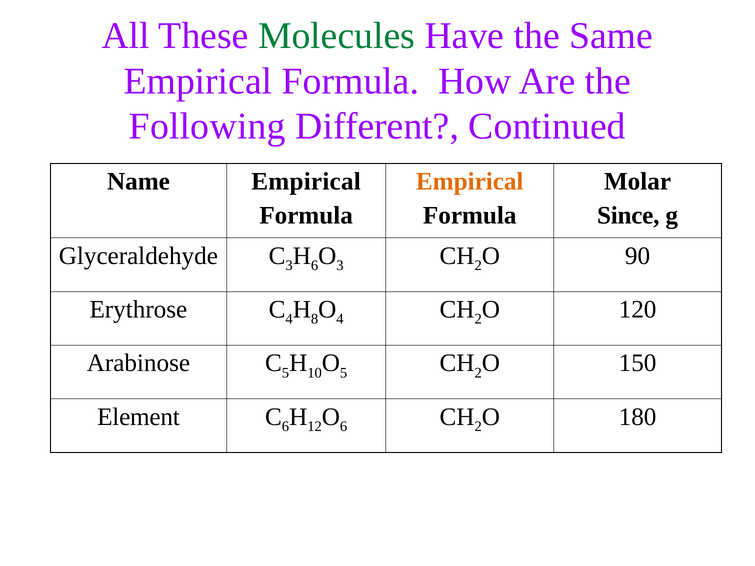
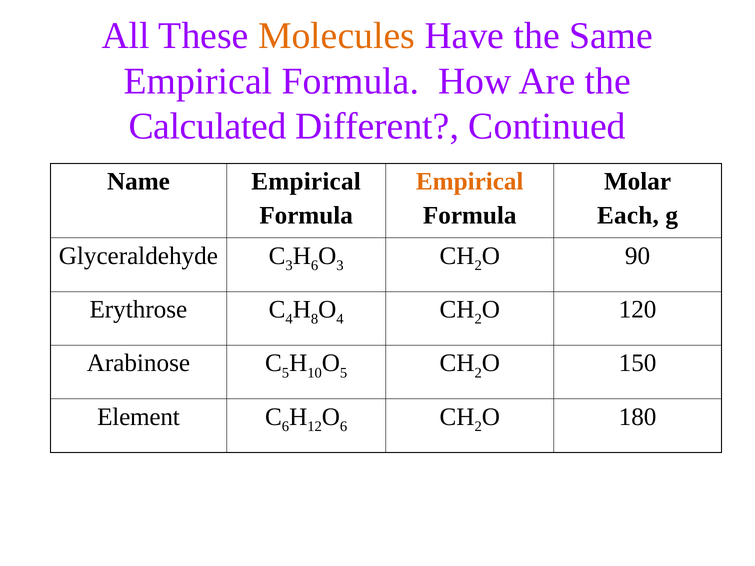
Molecules colour: green -> orange (337, 36)
Following: Following -> Calculated (208, 127)
Since: Since -> Each (628, 216)
